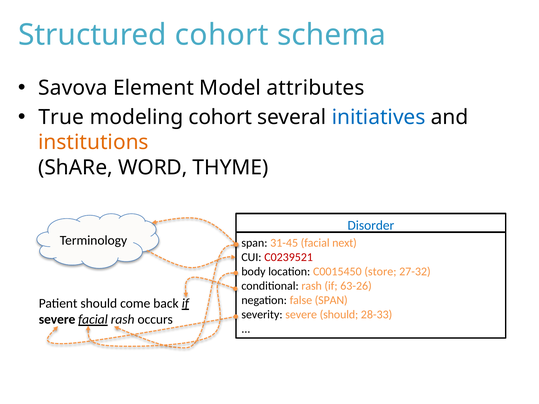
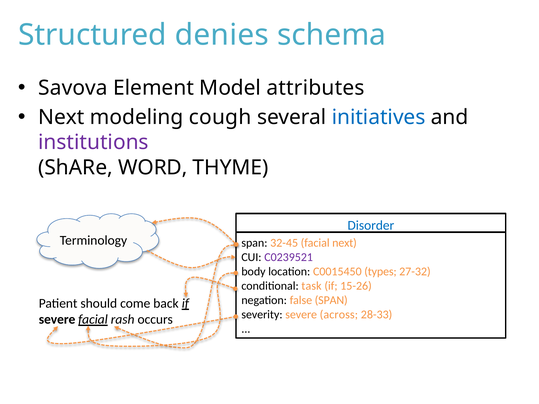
Structured cohort: cohort -> denies (222, 35)
True: True -> Next (61, 117)
modeling cohort: cohort -> cough (220, 117)
institutions colour: orange -> purple (93, 142)
31-45: 31-45 -> 32-45 (284, 243)
C0239521 colour: red -> purple (289, 257)
store: store -> types (380, 272)
conditional rash: rash -> task (311, 286)
63-26: 63-26 -> 15-26 (356, 286)
severe should: should -> across (339, 315)
